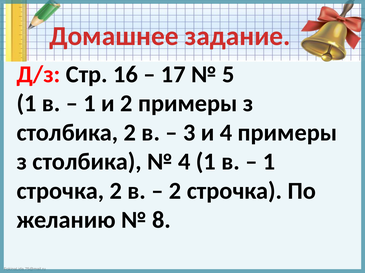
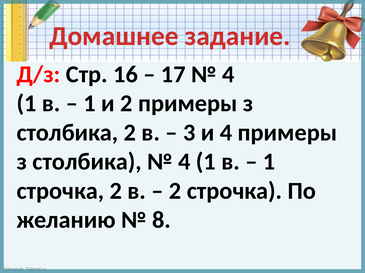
5: 5 -> 4 (228, 74)
